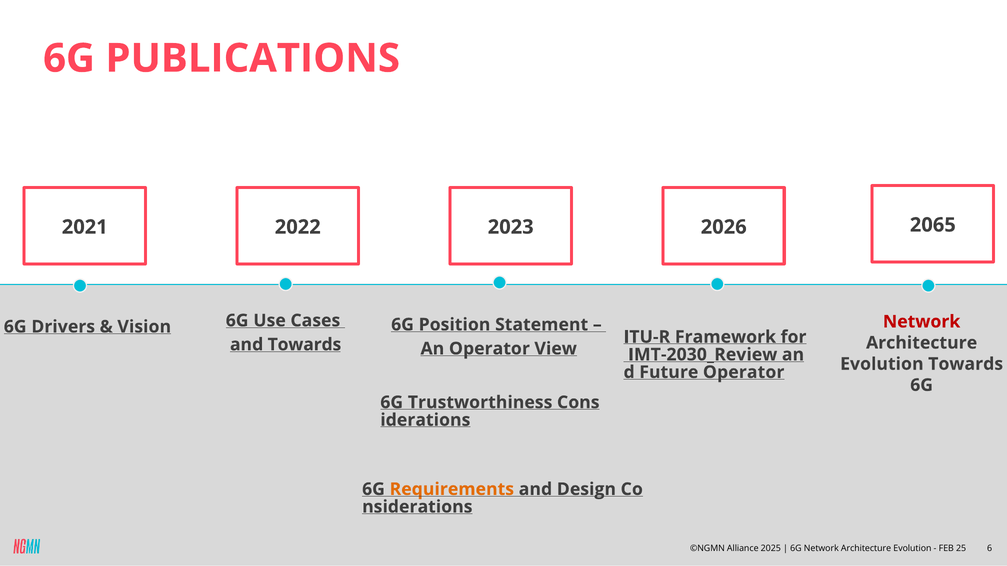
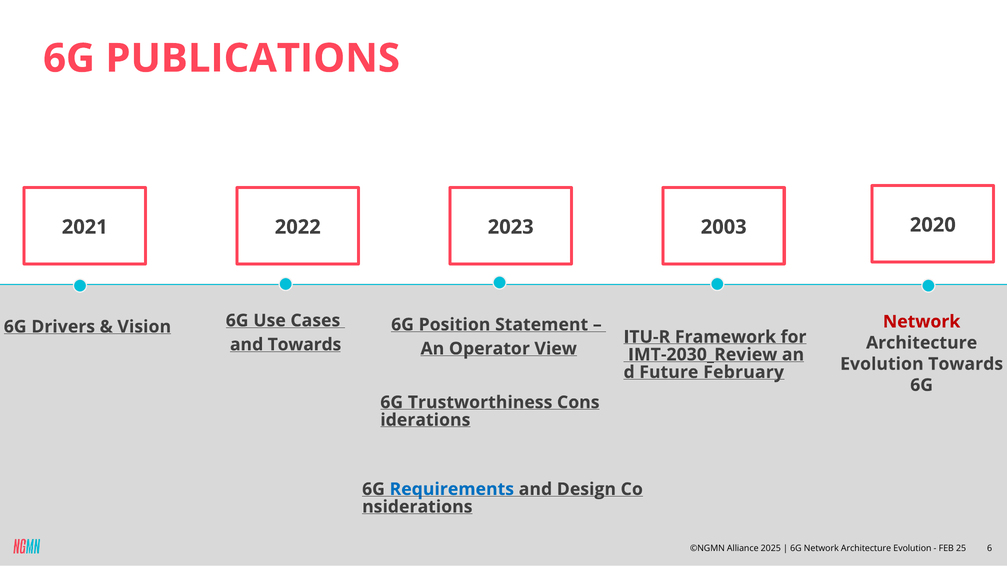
2026: 2026 -> 2003 (724, 227)
2065: 2065 -> 2020 (933, 225)
Future Operator: Operator -> February (744, 372)
Requirements colour: orange -> blue (452, 490)
